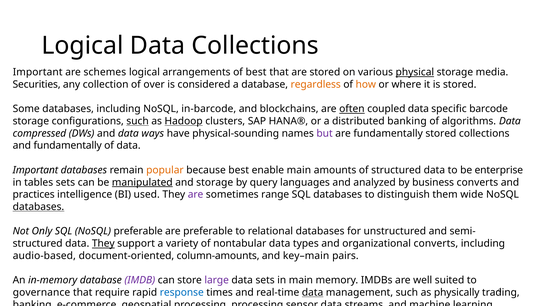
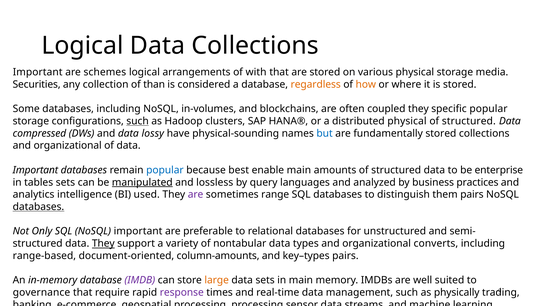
of best: best -> with (256, 72)
physical underline: present -> none (415, 72)
over: over -> than (154, 84)
in-barcode: in-barcode -> in-volumes (209, 109)
often underline: present -> none (352, 109)
coupled data: data -> they (418, 109)
specific barcode: barcode -> popular (488, 109)
Hadoop underline: present -> none (184, 121)
distributed banking: banking -> physical (407, 121)
algorithms: algorithms -> structured (469, 121)
ways: ways -> lossy (153, 133)
but colour: purple -> blue (325, 133)
fundamentally: fundamentally -> organizational (68, 145)
popular colour: orange -> blue (165, 170)
and storage: storage -> lossless (215, 182)
business converts: converts -> practices (477, 182)
practices: practices -> analytics (34, 194)
them wide: wide -> pairs (472, 194)
NoSQL preferable: preferable -> important (138, 231)
audio-based: audio-based -> range-based (44, 255)
key–main: key–main -> key–types (306, 255)
large colour: purple -> orange (217, 280)
response colour: blue -> purple (182, 292)
data underline: present -> none (313, 292)
